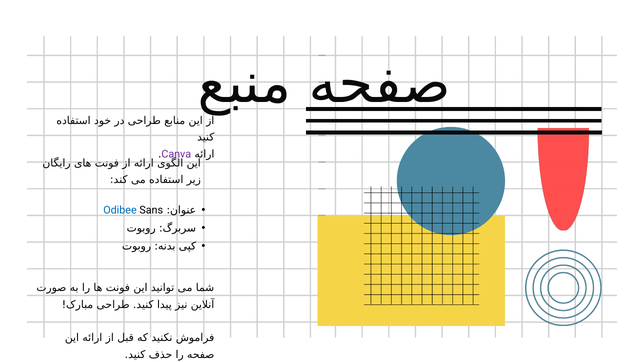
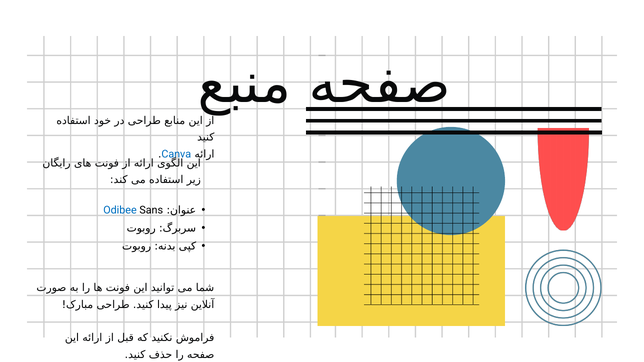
Canva colour: purple -> blue (176, 154)
